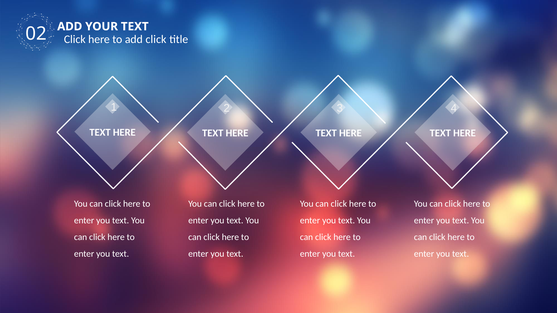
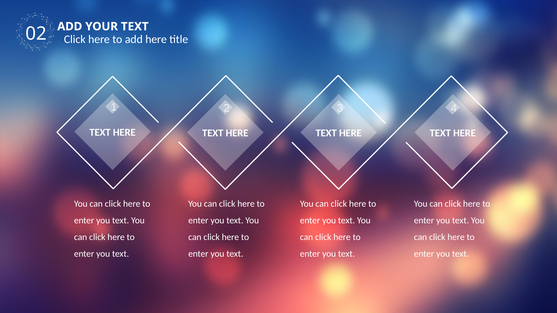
add click: click -> here (156, 39)
